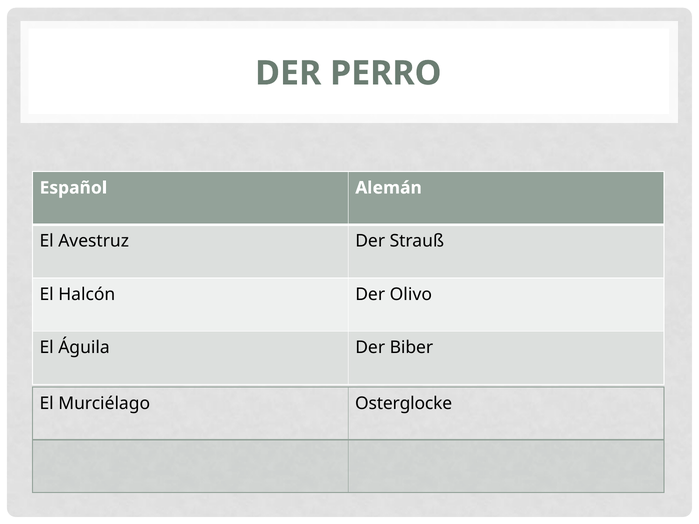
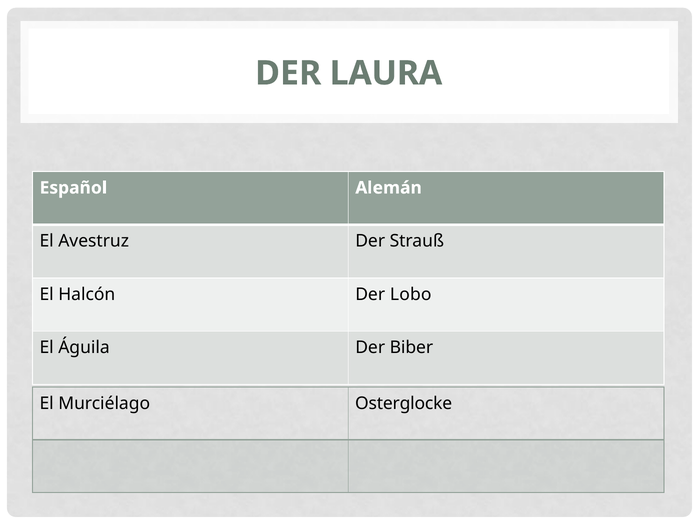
PERRO: PERRO -> LAURA (386, 73)
Olivo: Olivo -> Lobo (411, 294)
